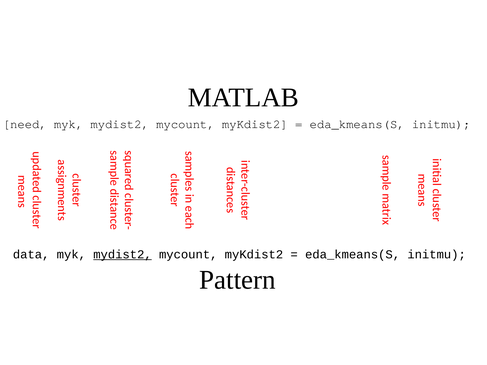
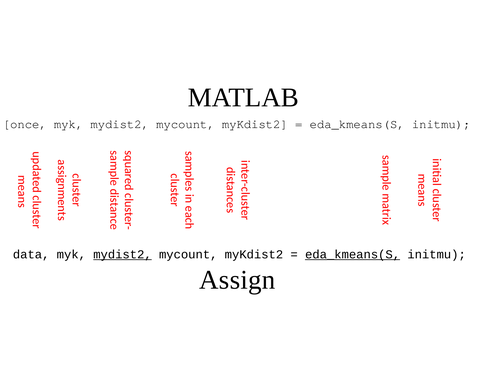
need: need -> once (25, 124)
eda_kmeans(S underline: none -> present (353, 255)
Pattern: Pattern -> Assign (237, 280)
